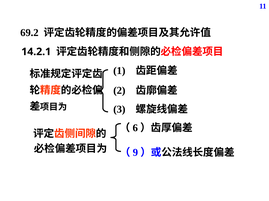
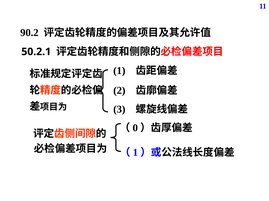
69.2: 69.2 -> 90.2 (29, 33)
14.2.1: 14.2.1 -> 50.2.1 (36, 52)
6: 6 -> 0 (135, 128)
9: 9 -> 1 (135, 153)
